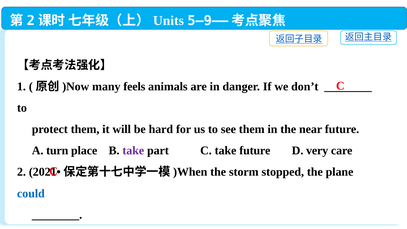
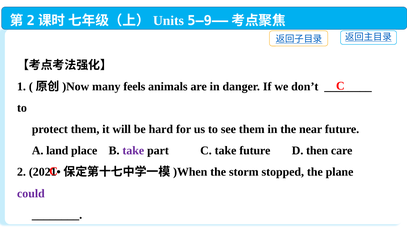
turn: turn -> land (57, 151)
very: very -> then (317, 151)
could colour: blue -> purple (31, 193)
